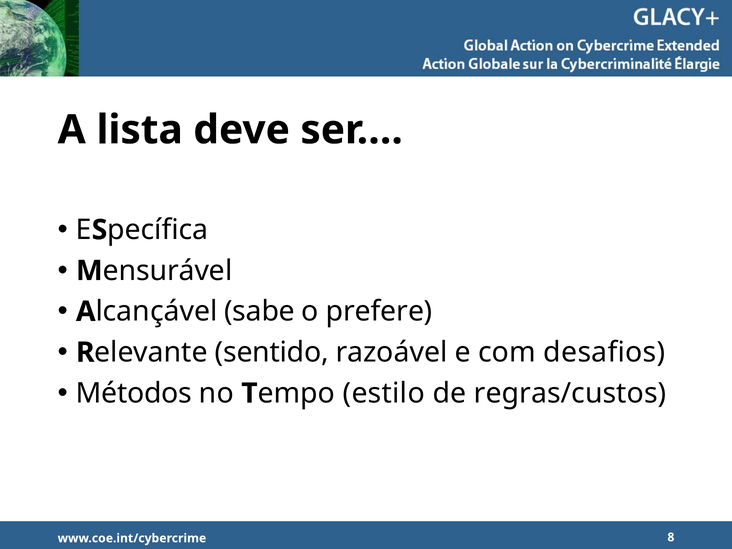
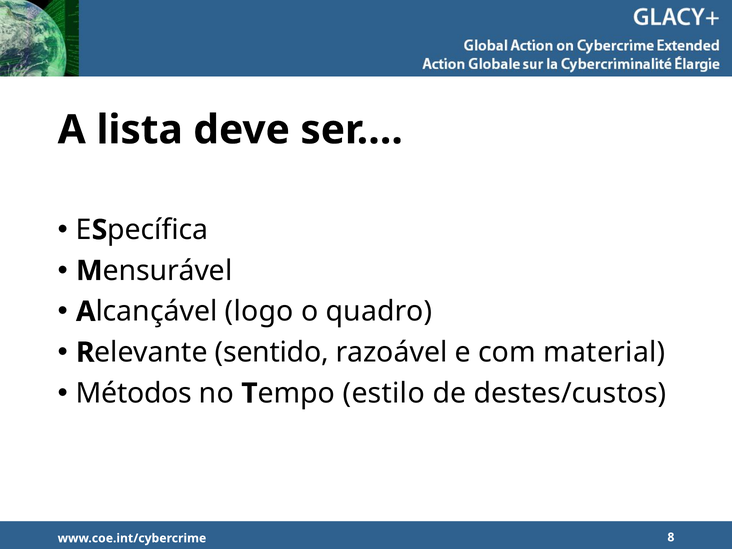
sabe: sabe -> logo (259, 312)
prefere: prefere -> quadro (379, 312)
desafios: desafios -> material (604, 352)
regras/custos: regras/custos -> destes/custos (570, 393)
